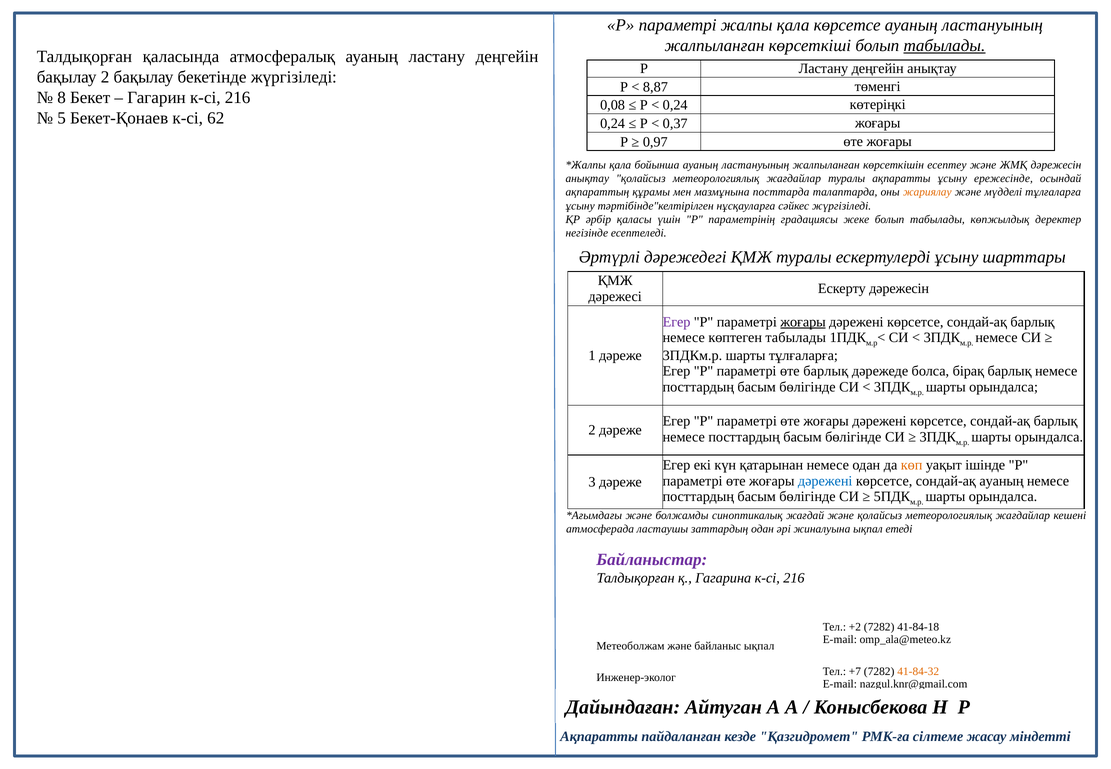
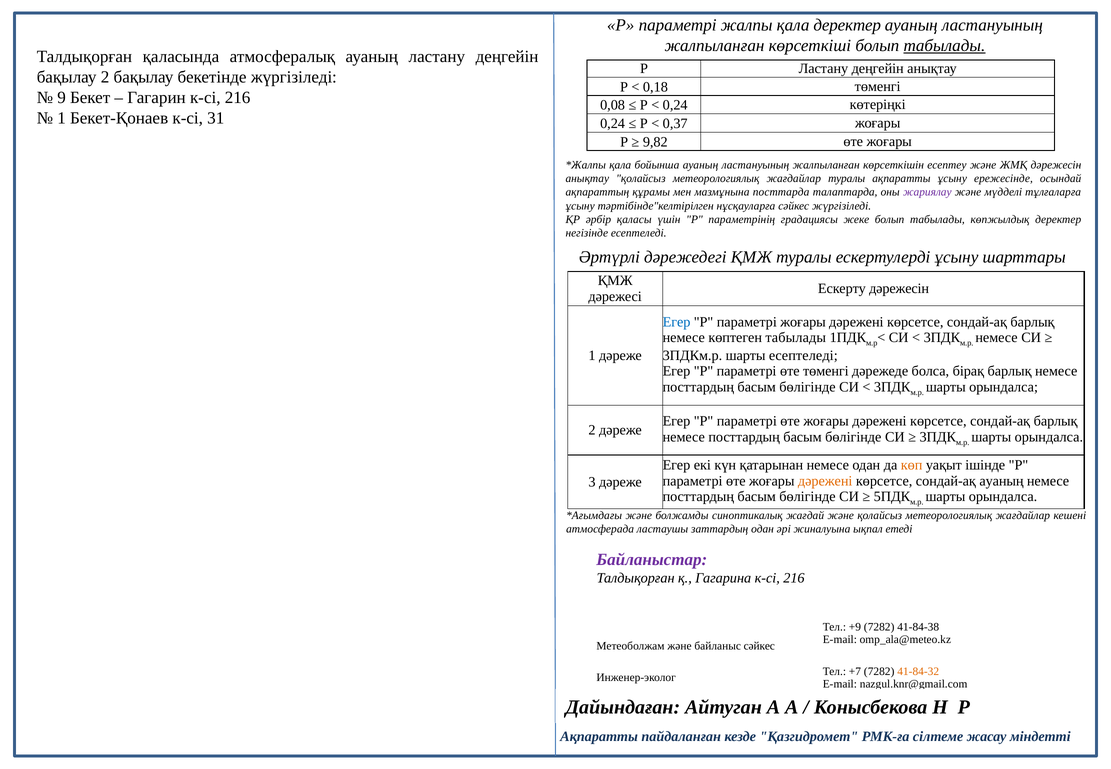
қала көрсетсе: көрсетсе -> деректер (847, 25)
8,87: 8,87 -> 0,18 (655, 87)
8: 8 -> 9 (62, 98)
5: 5 -> 1 (62, 118)
62: 62 -> 31 (216, 118)
0,97: 0,97 -> 9,82 (655, 142)
жариялау colour: orange -> purple (927, 192)
Егер colour: purple -> blue (677, 322)
жоғары underline: present -> none (803, 322)
шарты тұлғаларға: тұлғаларға -> есептеледі (803, 356)
өте барлық: барлық -> төменгі (826, 371)
дәрежені colour: blue -> orange (825, 481)
+2: +2 -> +9 (855, 627)
41-84-18: 41-84-18 -> 41-84-38 (918, 627)
байланыс ықпал: ықпал -> сәйкес (759, 646)
